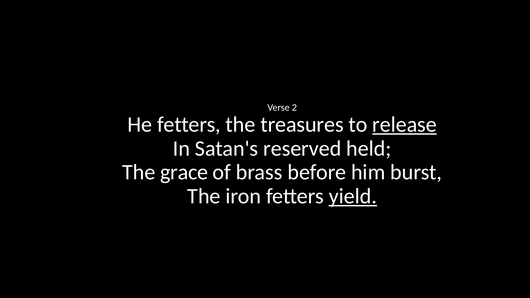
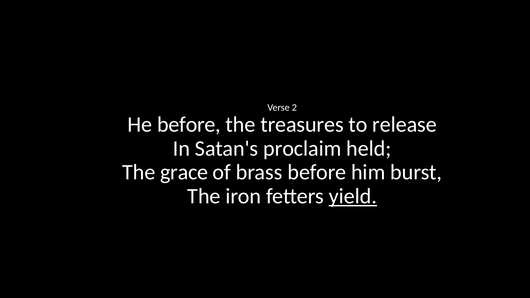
He fetters: fetters -> before (189, 125)
release underline: present -> none (405, 125)
reserved: reserved -> proclaim (302, 149)
